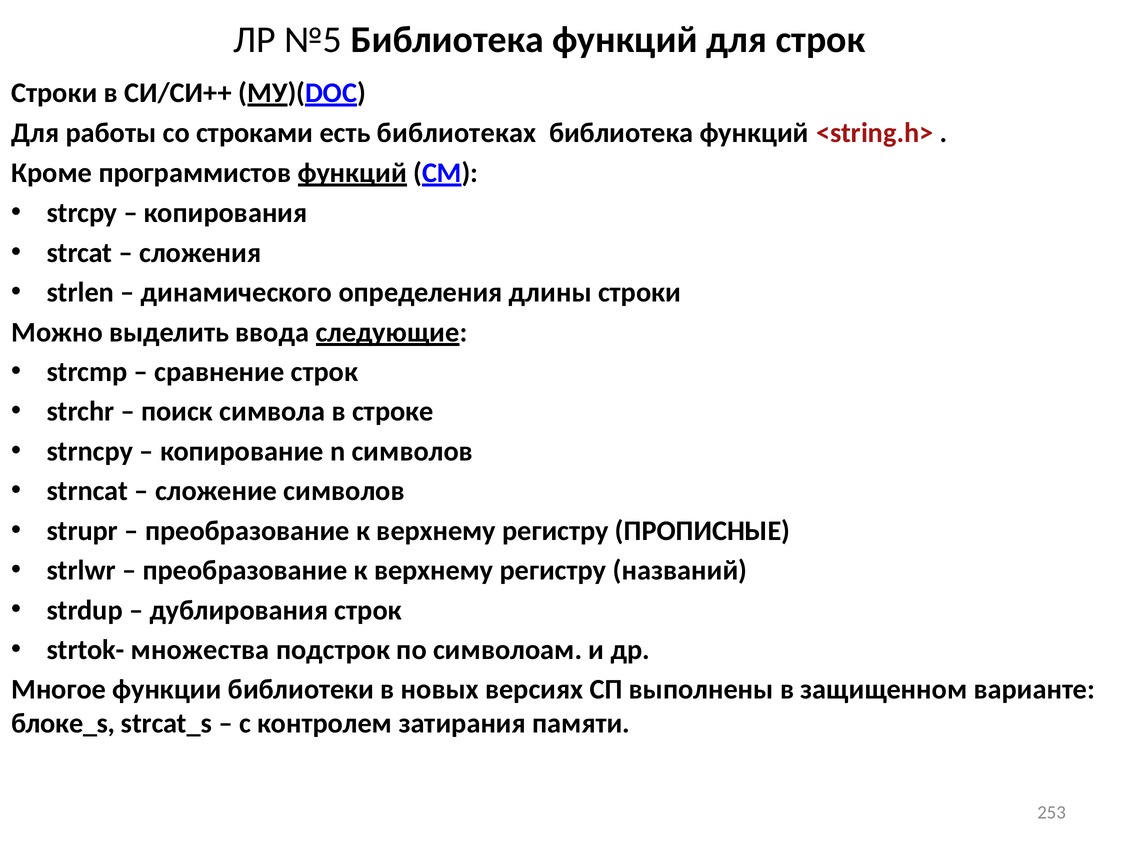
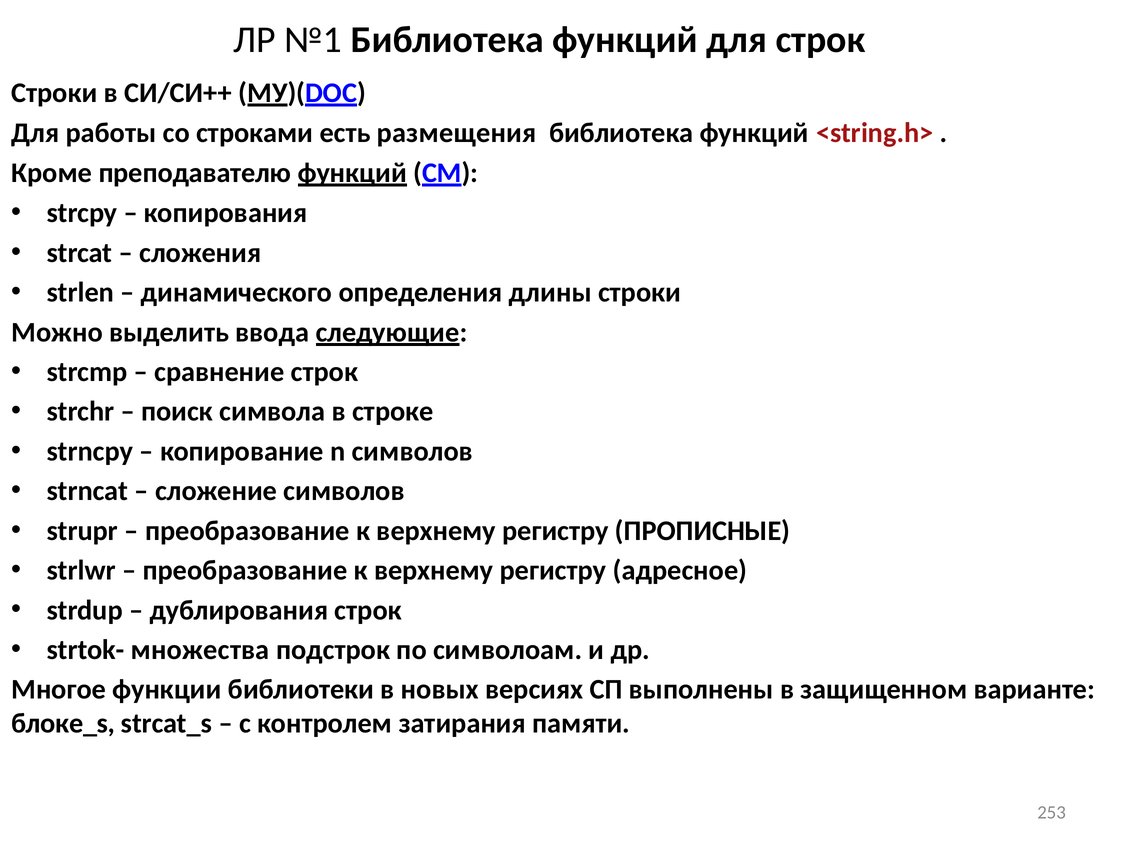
№5: №5 -> №1 (313, 40)
библиотеках: библиотеках -> размещения (457, 133)
программистов: программистов -> преподавателю (195, 173)
названий: названий -> адресное (680, 570)
